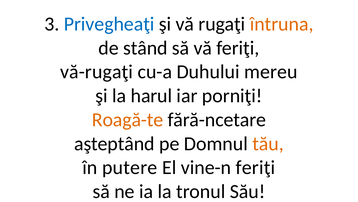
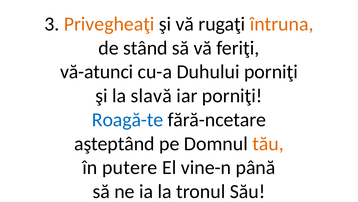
Privegheaţi colour: blue -> orange (109, 24)
vă-rugaţi: vă-rugaţi -> vă-atunci (97, 72)
Duhului mereu: mereu -> porniţi (271, 72)
harul: harul -> slavă (151, 96)
Roagă-te colour: orange -> blue (128, 119)
vine-n feriţi: feriţi -> până (256, 167)
